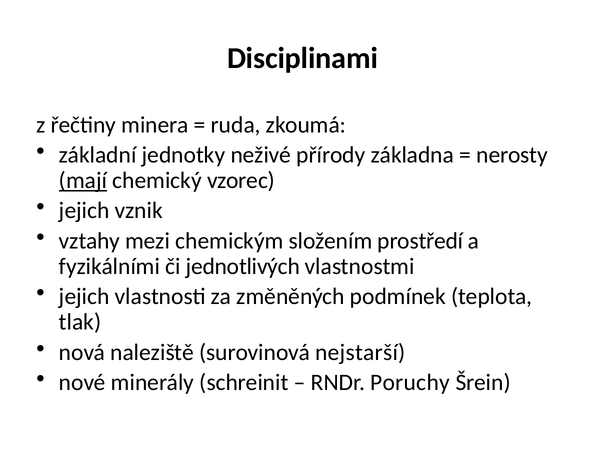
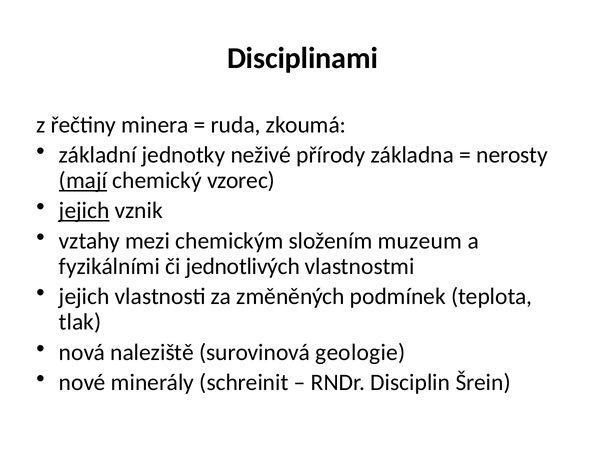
jejich underline: none -> present (84, 211)
prostředí: prostředí -> muzeum (420, 241)
nejstarší: nejstarší -> geologie (360, 352)
Poruchy: Poruchy -> Disciplin (410, 382)
